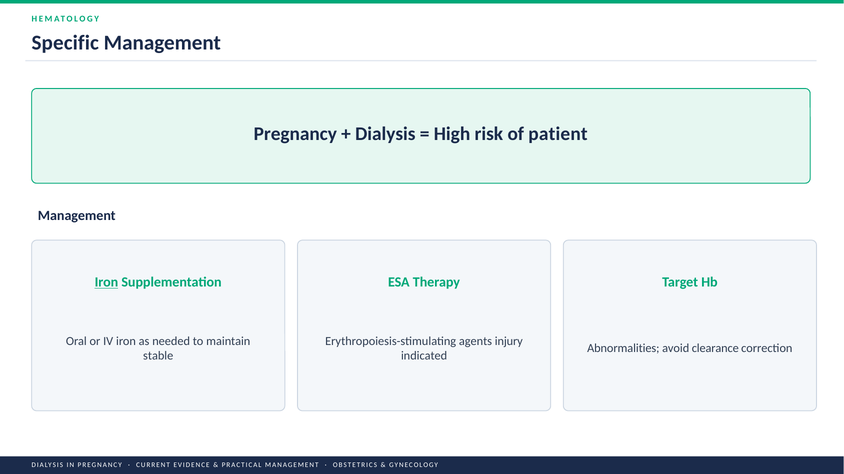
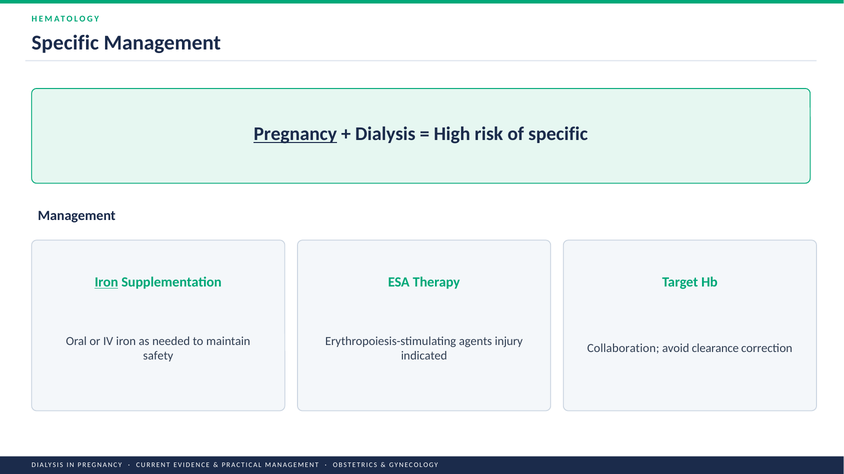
Pregnancy underline: none -> present (295, 134)
of patient: patient -> specific (558, 134)
Abnormalities: Abnormalities -> Collaboration (623, 349)
stable: stable -> safety (158, 356)
